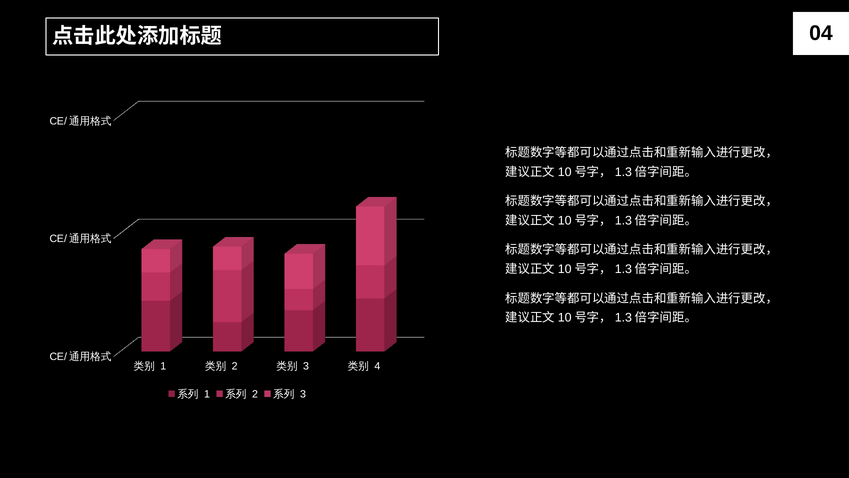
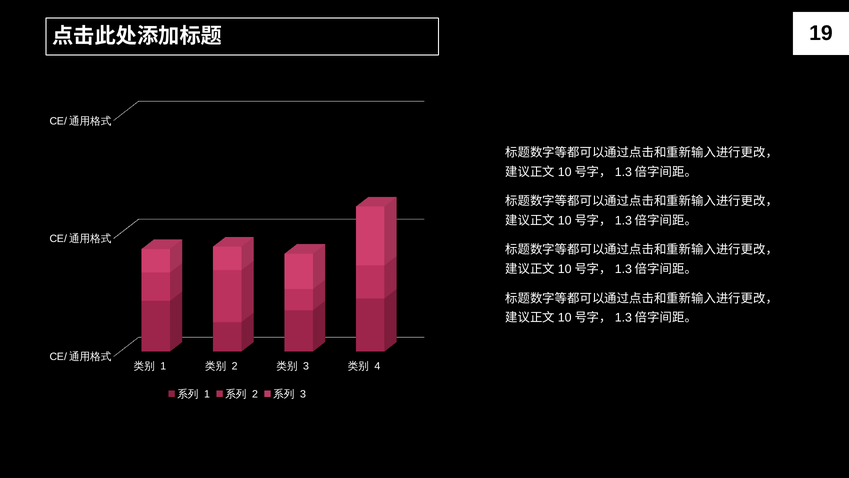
04: 04 -> 19 (821, 33)
